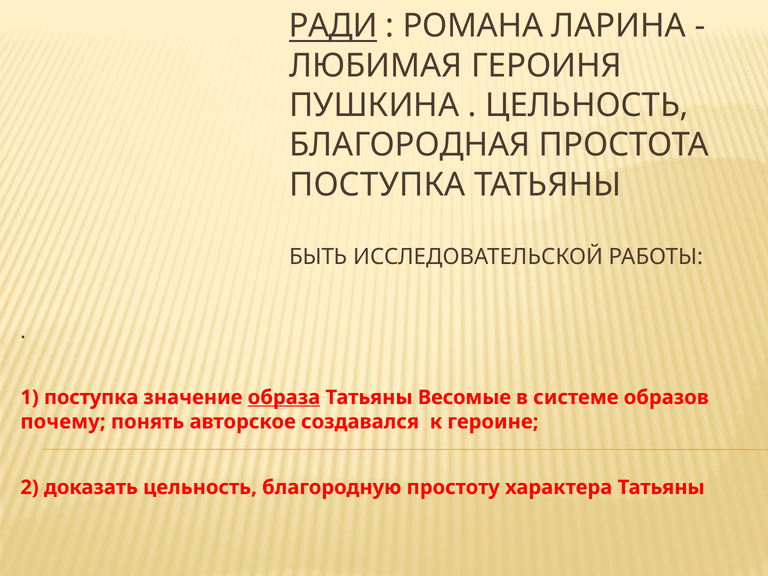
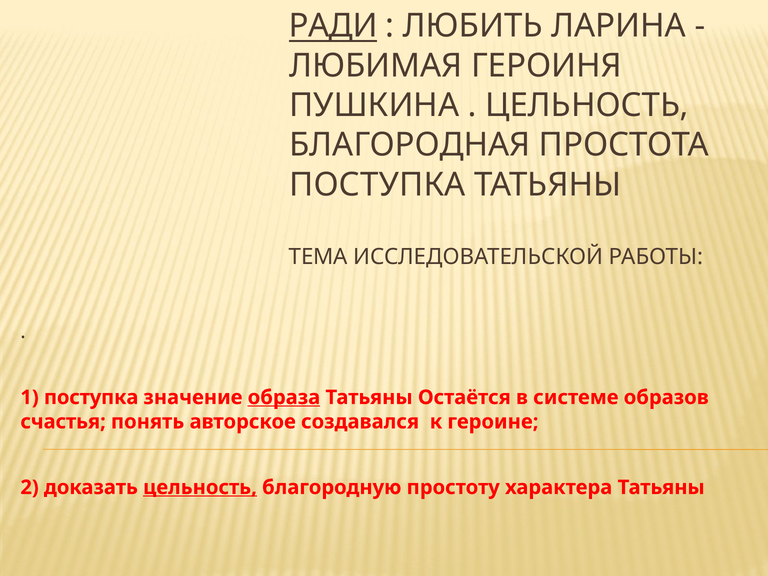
РОМАНА: РОМАНА -> ЛЮБИТЬ (473, 26)
БЫТЬ: БЫТЬ -> ТЕМА (318, 257)
Весомые: Весомые -> Остаётся (464, 397)
почему: почему -> счастья (63, 422)
цельность underline: none -> present (200, 487)
